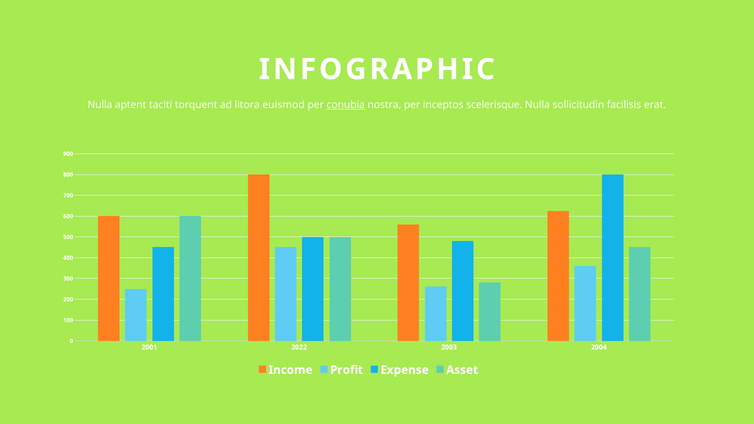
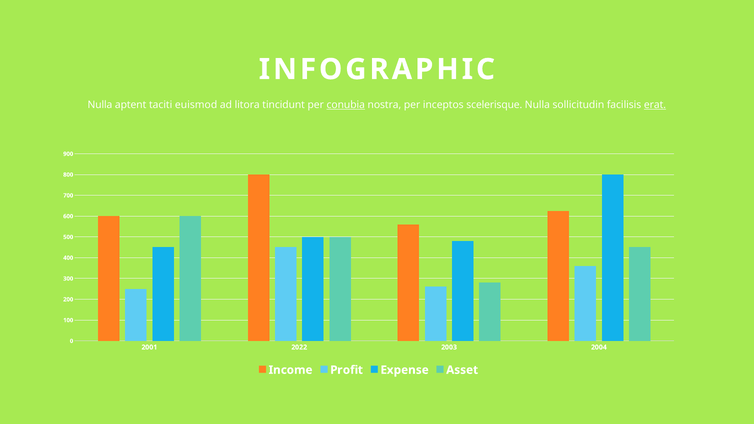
torquent: torquent -> euismod (196, 105)
euismod: euismod -> tincidunt (284, 105)
erat underline: none -> present (655, 105)
